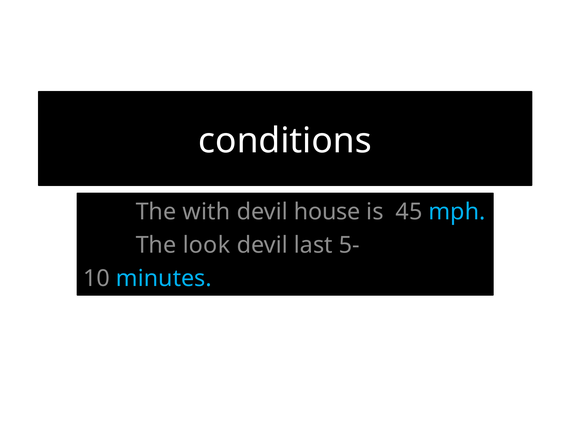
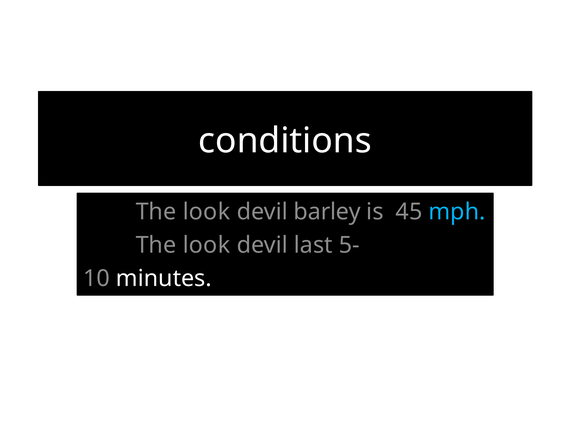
with: with -> look (206, 212)
house: house -> barley (327, 212)
minutes colour: light blue -> white (164, 278)
